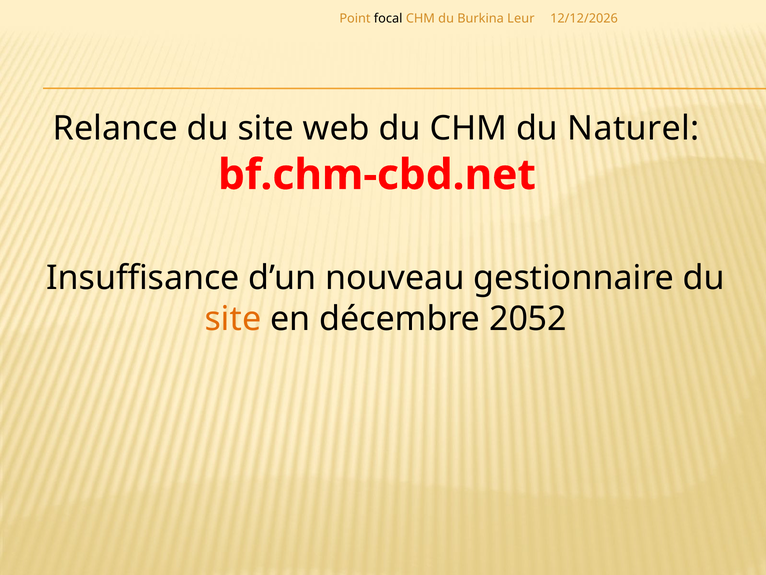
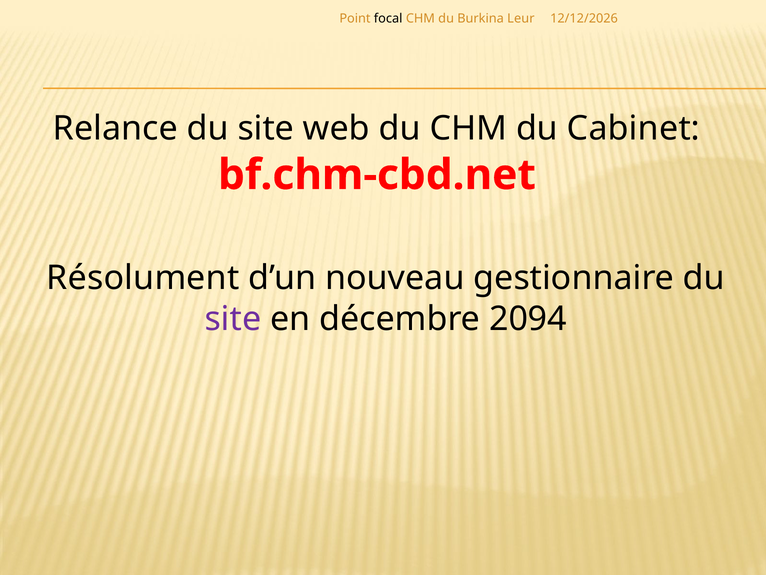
Naturel: Naturel -> Cabinet (633, 128)
Insuffisance: Insuffisance -> Résolument (143, 278)
site colour: orange -> purple (233, 319)
2052: 2052 -> 2094 (528, 319)
